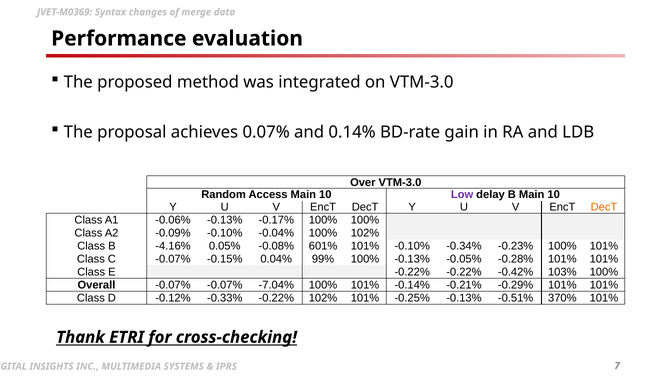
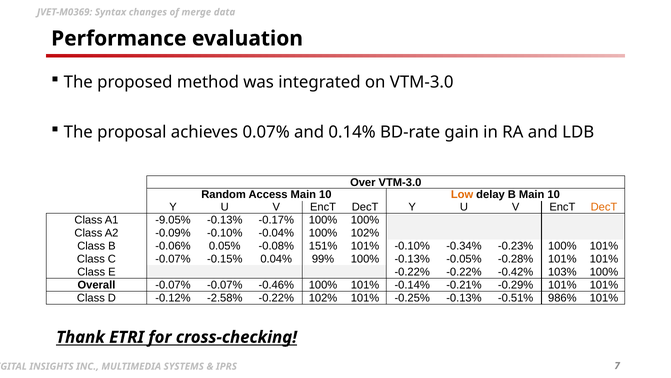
Low colour: purple -> orange (462, 194)
-0.06%: -0.06% -> -9.05% (173, 220)
-4.16%: -4.16% -> -0.06% (173, 246)
601%: 601% -> 151% (323, 246)
-7.04%: -7.04% -> -0.46% (276, 285)
-0.33%: -0.33% -> -2.58% (225, 298)
370%: 370% -> 986% (562, 298)
